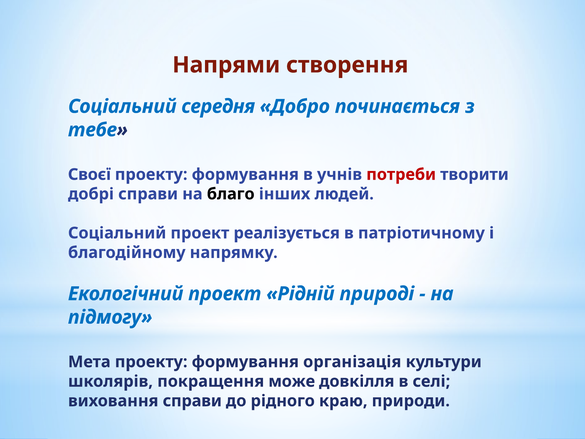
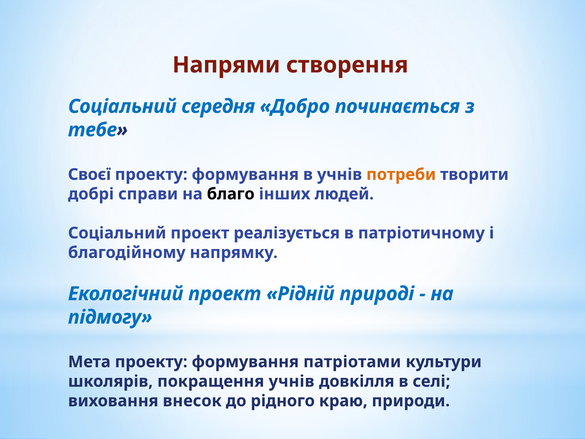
потреби colour: red -> orange (401, 174)
організація: організація -> патріотами (352, 362)
покращення може: може -> учнів (292, 381)
виховання справи: справи -> внесок (192, 401)
